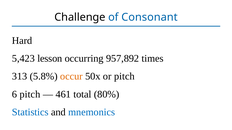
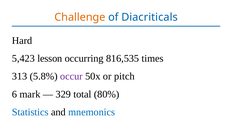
Challenge colour: black -> orange (80, 17)
Consonant: Consonant -> Diacriticals (150, 17)
957,892: 957,892 -> 816,535 (123, 59)
occur colour: orange -> purple (71, 77)
6 pitch: pitch -> mark (30, 95)
461: 461 -> 329 (63, 95)
